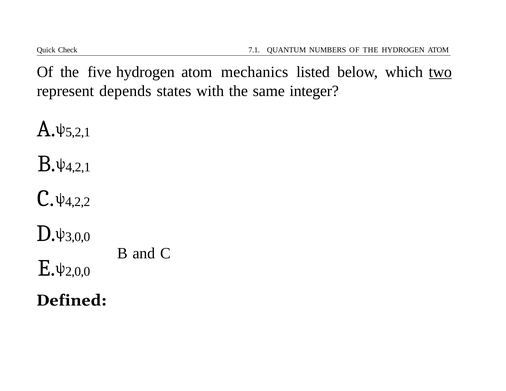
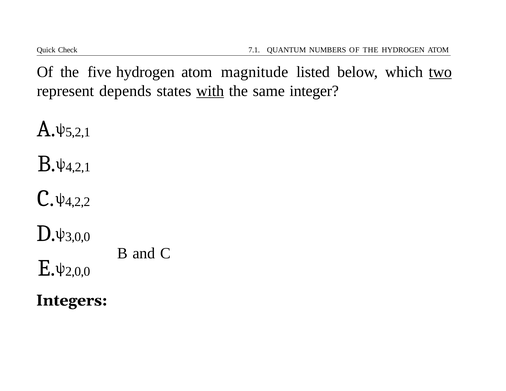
mechanics: mechanics -> magnitude (255, 72)
with underline: none -> present (210, 91)
Defined: Defined -> Integers (72, 300)
